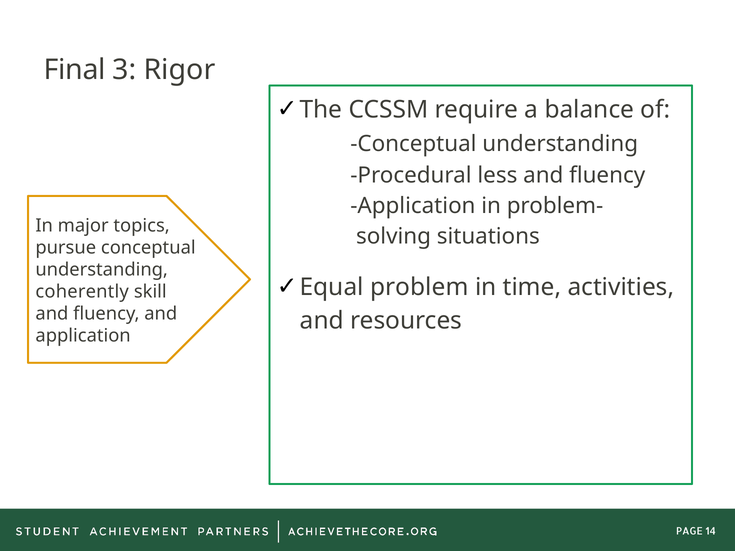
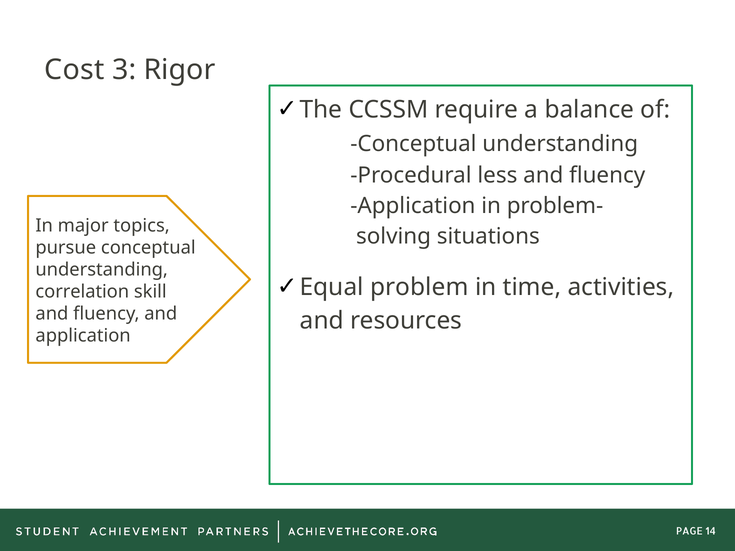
Final: Final -> Cost (74, 70)
coherently: coherently -> correlation (82, 292)
